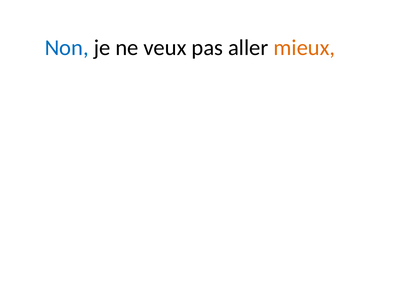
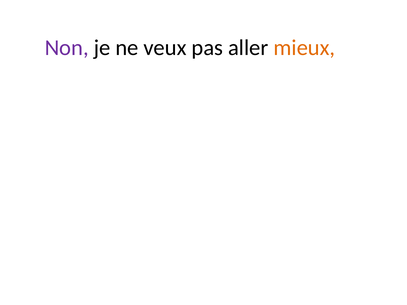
Non colour: blue -> purple (67, 48)
